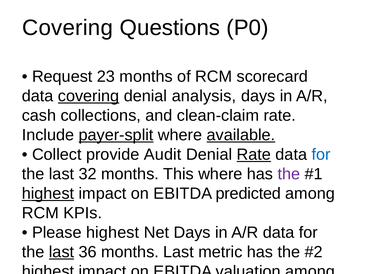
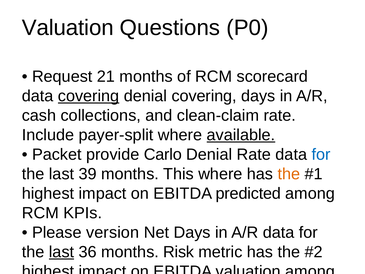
Covering: Covering -> Valuation (68, 28)
23: 23 -> 21 (106, 77)
denial analysis: analysis -> covering (204, 96)
payer-split underline: present -> none (116, 135)
Collect: Collect -> Packet (57, 154)
Audit: Audit -> Carlo (163, 154)
Rate underline: present -> none (254, 154)
32: 32 -> 39 (88, 174)
the colour: purple -> orange (289, 174)
highest underline: present -> none (48, 193)
Please highest: highest -> version (113, 232)
months Last: Last -> Risk (179, 252)
